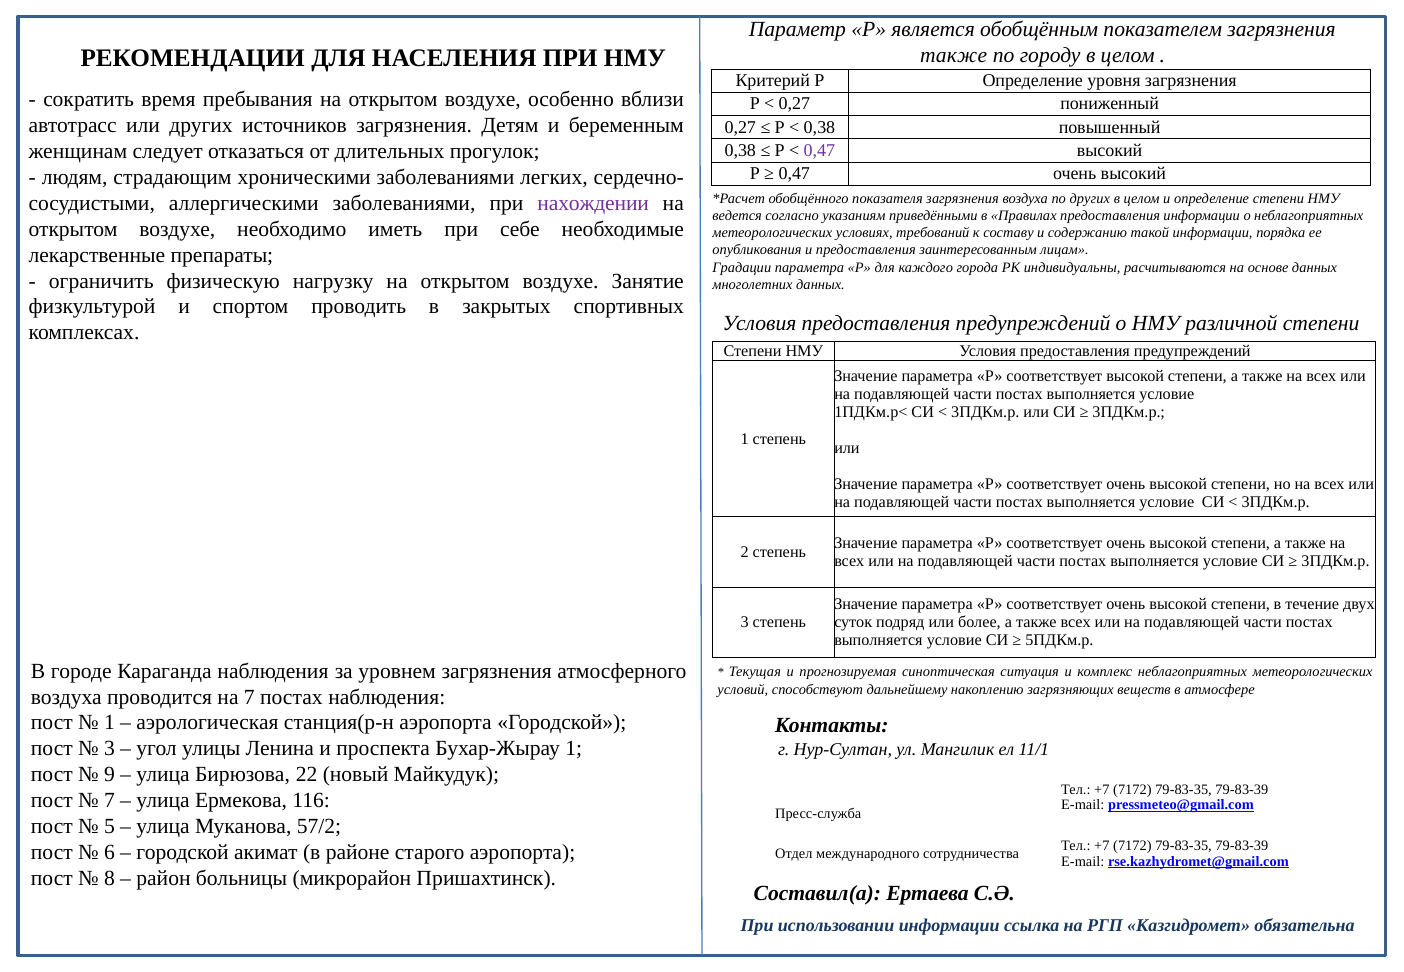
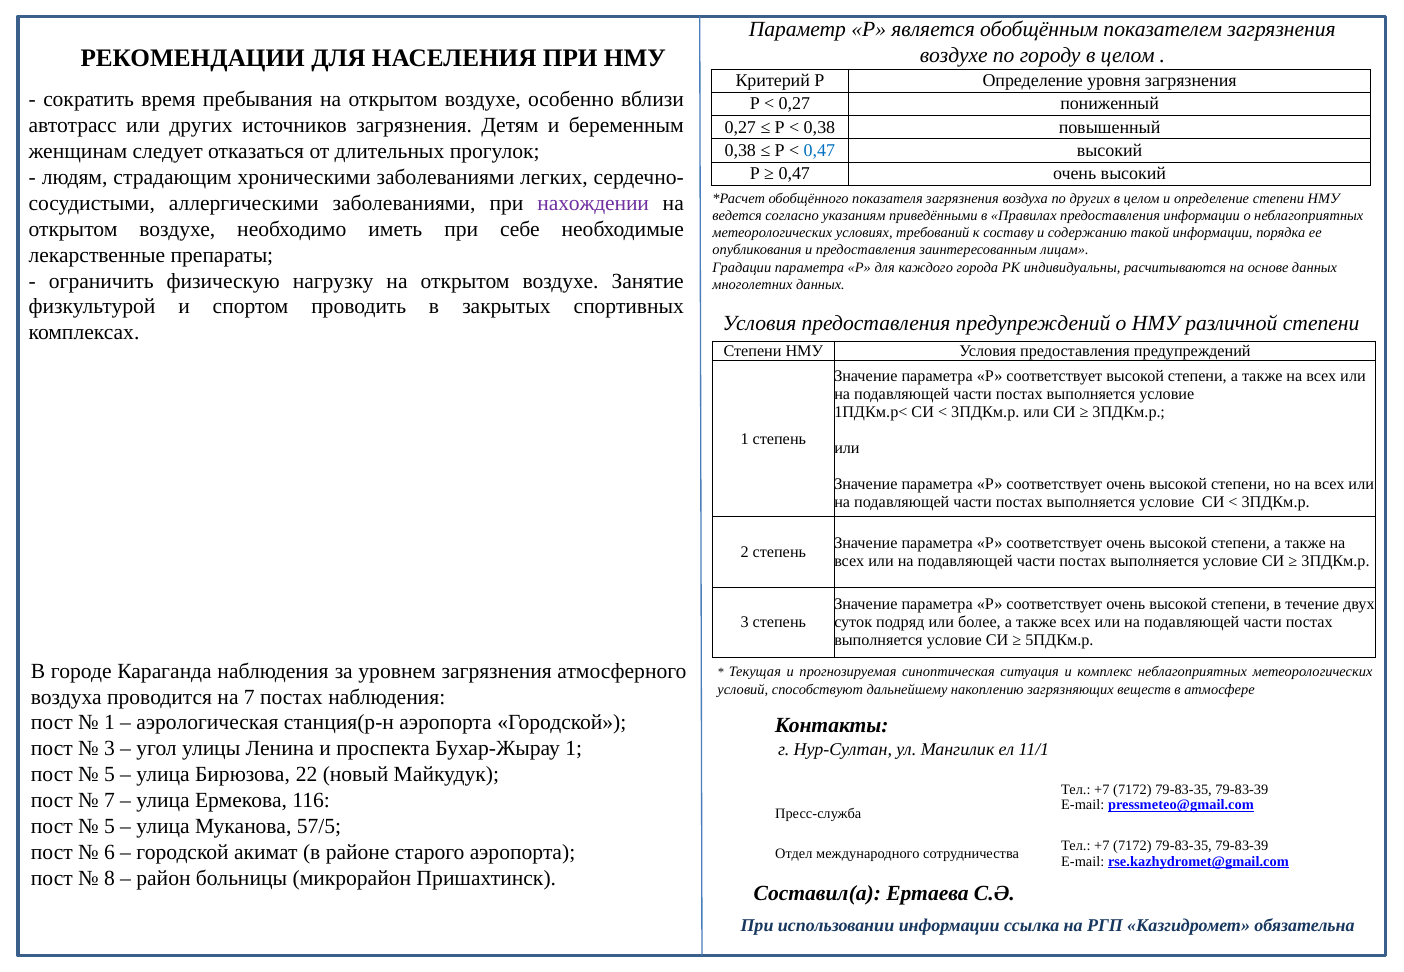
также: также -> воздухе (954, 56)
0,47 colour: purple -> blue (819, 150)
9: 9 -> 5 (109, 775)
57/2: 57/2 -> 57/5 (319, 826)
